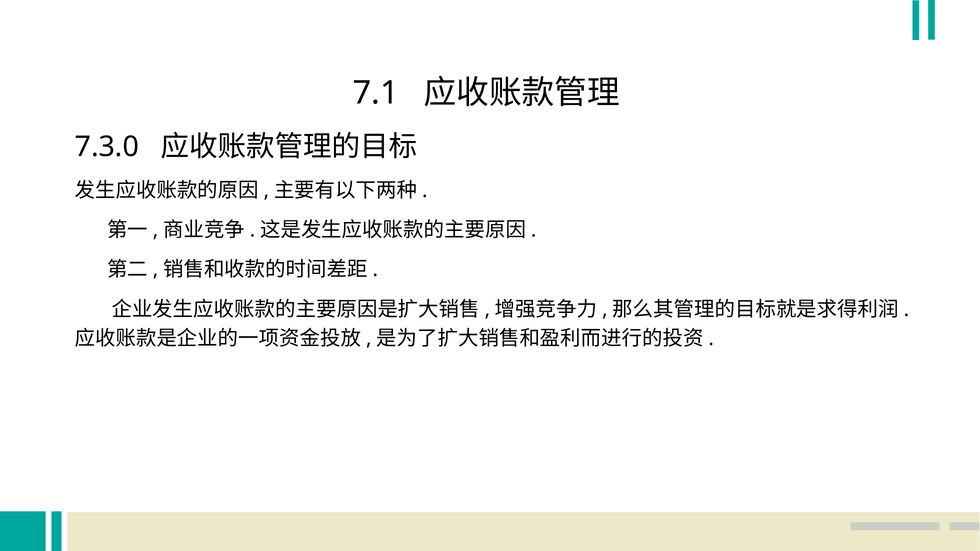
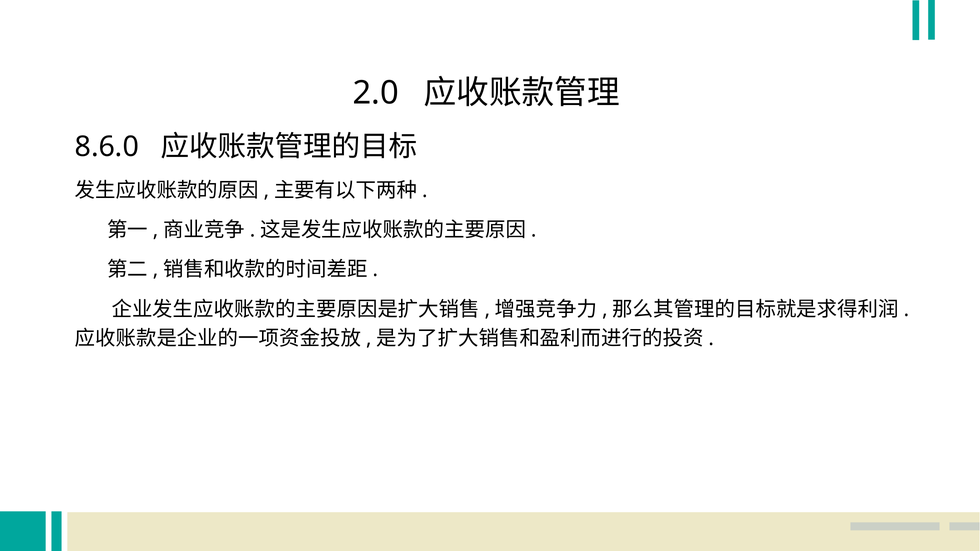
7.1: 7.1 -> 2.0 (376, 93)
7.3.0: 7.3.0 -> 8.6.0 (107, 147)
